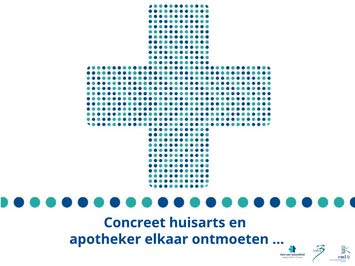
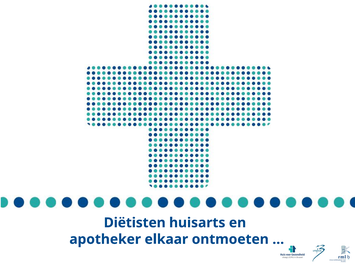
Concreet: Concreet -> Diëtisten (135, 223)
